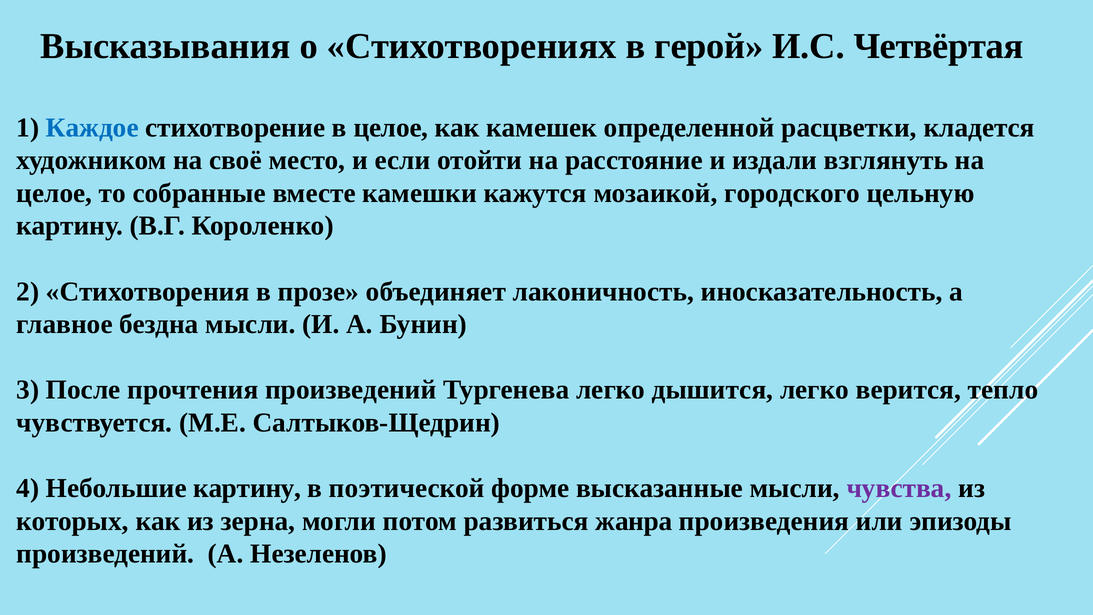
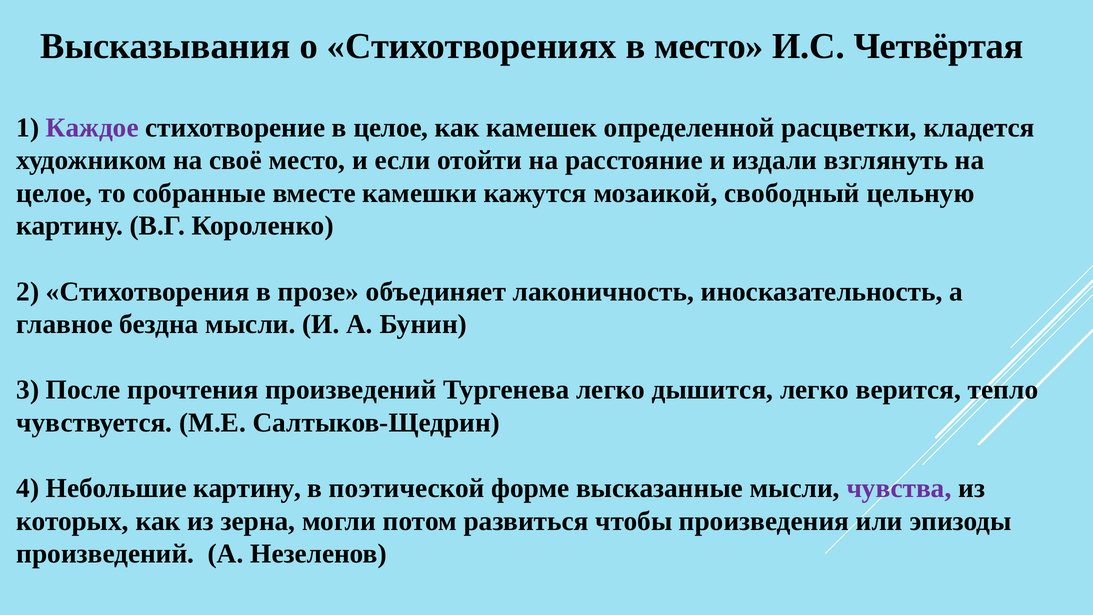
в герой: герой -> место (709, 46)
Каждое colour: blue -> purple (92, 127)
городского: городского -> свободный (792, 193)
жанра: жанра -> чтобы (634, 521)
